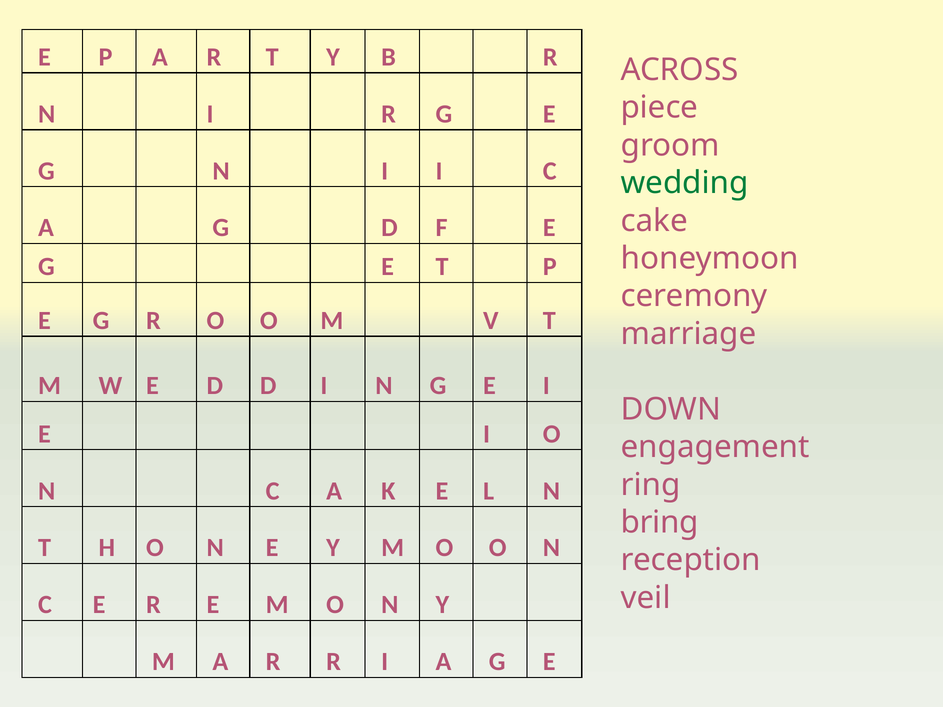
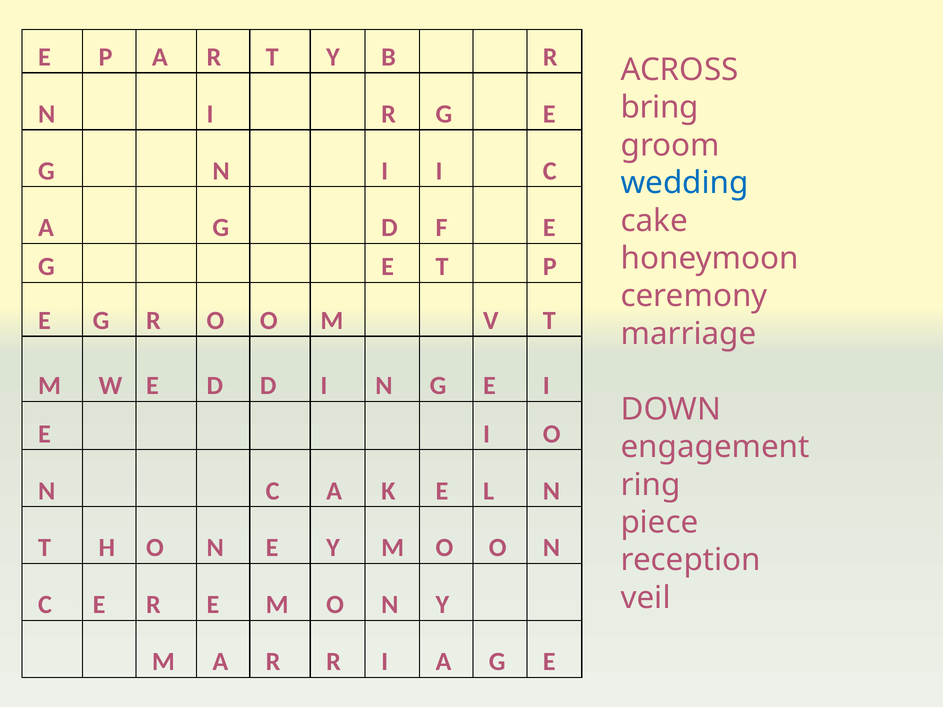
piece: piece -> bring (660, 108)
wedding colour: green -> blue (685, 183)
bring: bring -> piece (660, 523)
